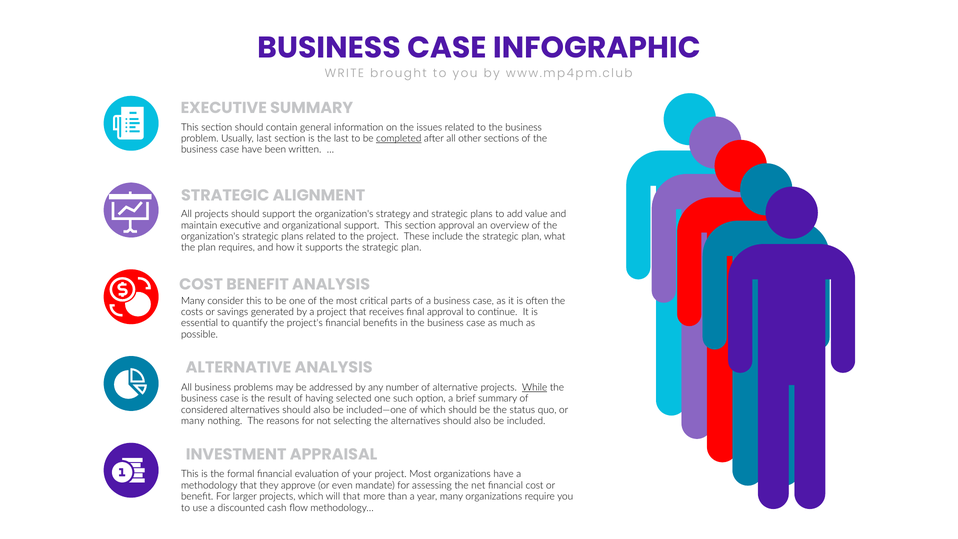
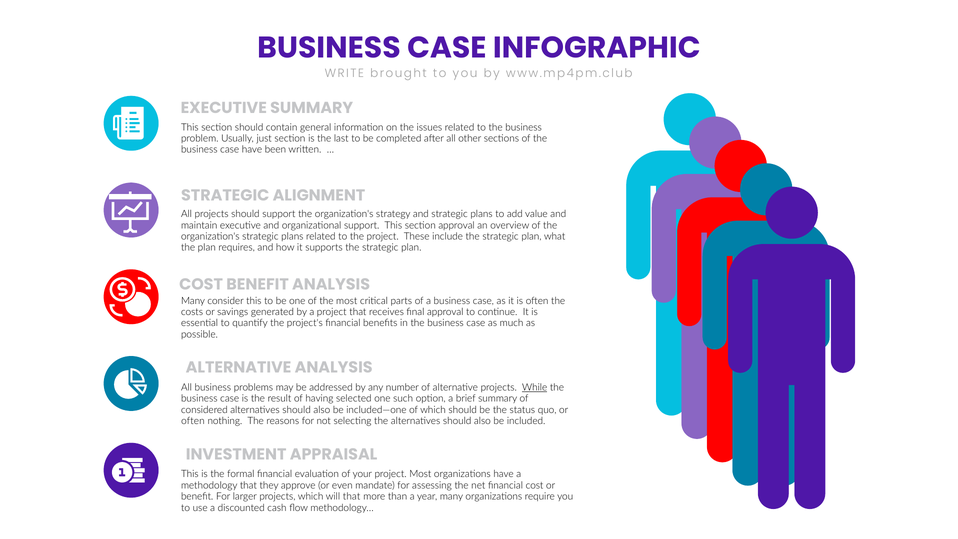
Usually last: last -> just (264, 138)
completed underline: present -> none (399, 138)
many: many -> often (193, 421)
